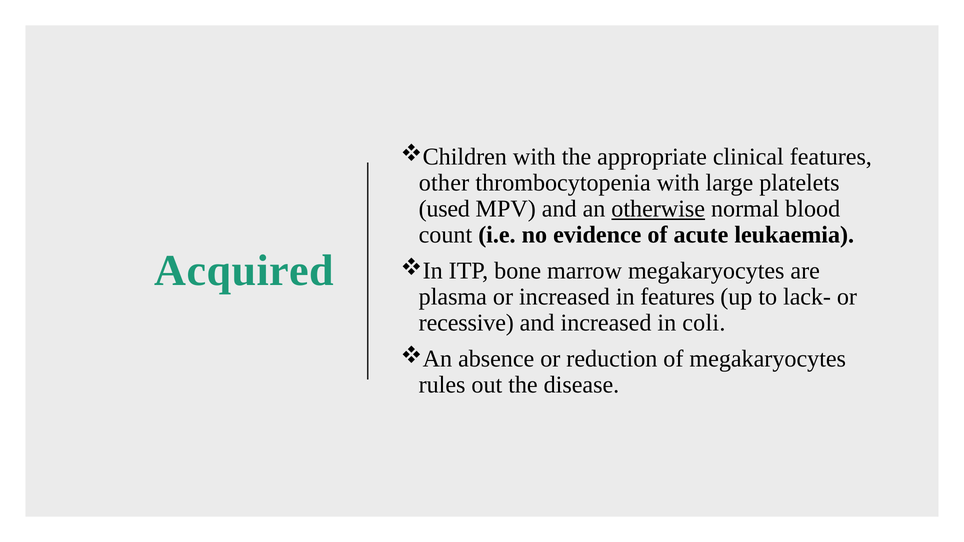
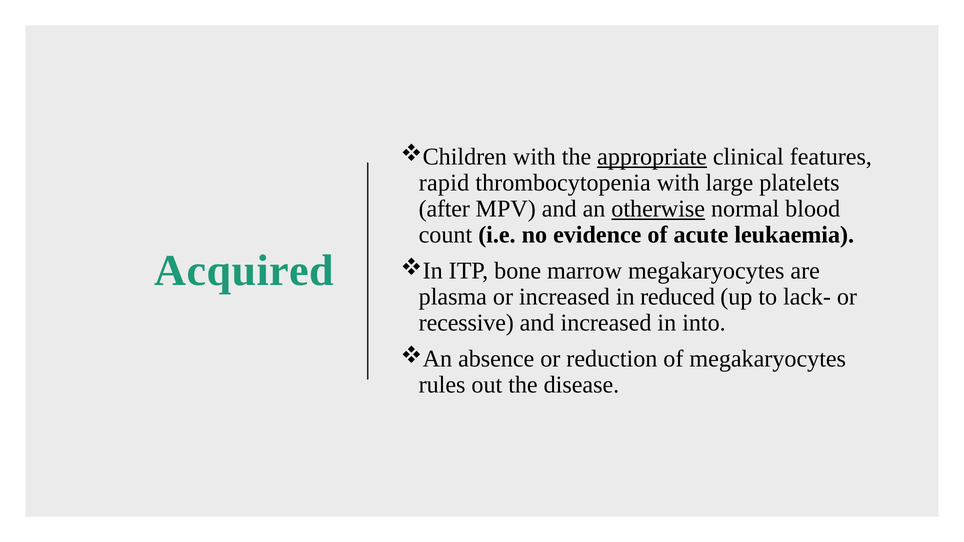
appropriate underline: none -> present (652, 157)
other: other -> rapid (444, 183)
used: used -> after (444, 209)
in features: features -> reduced (678, 297)
coli: coli -> into (704, 323)
